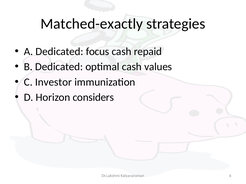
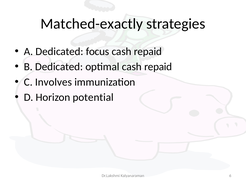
optimal cash values: values -> repaid (158, 67)
Investor: Investor -> Involves (53, 82)
considers: considers -> potential (93, 98)
